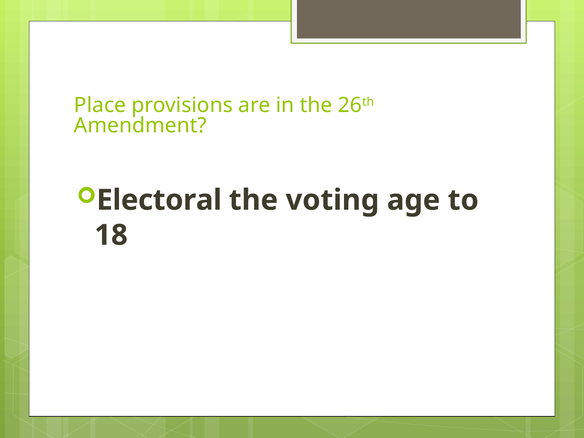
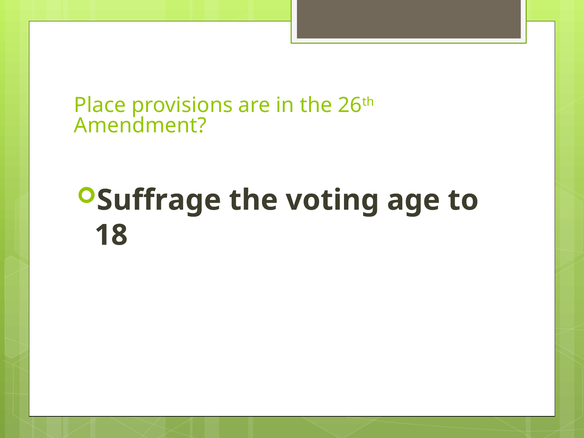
Electoral: Electoral -> Suffrage (159, 200)
